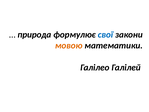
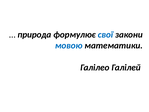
мовою colour: orange -> blue (69, 45)
